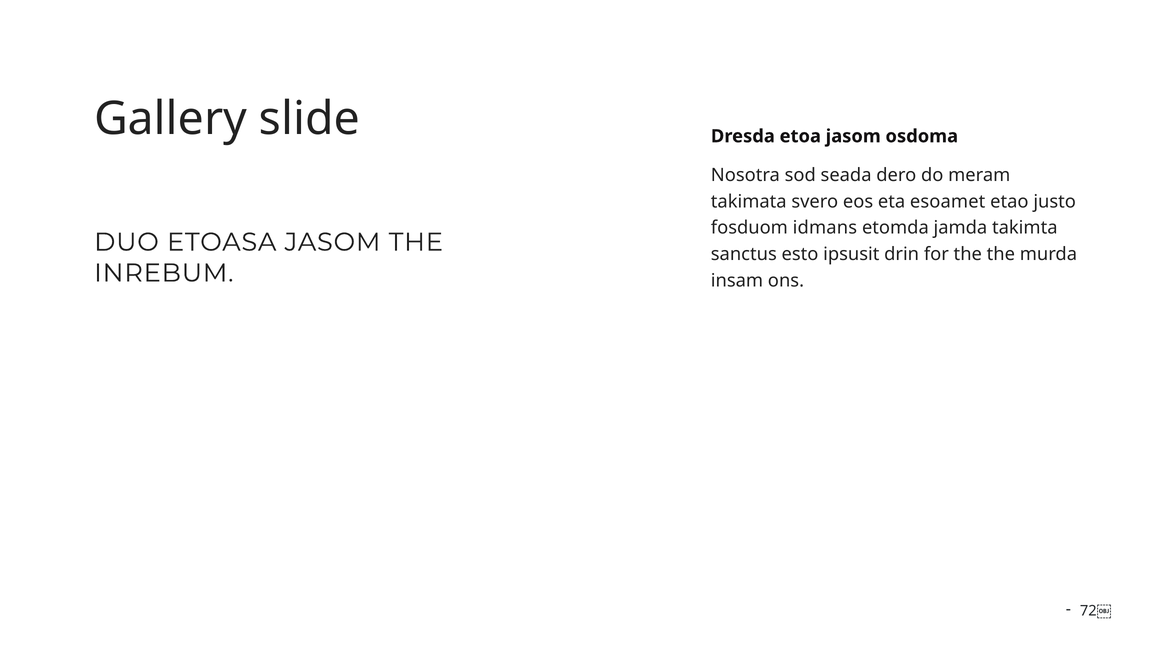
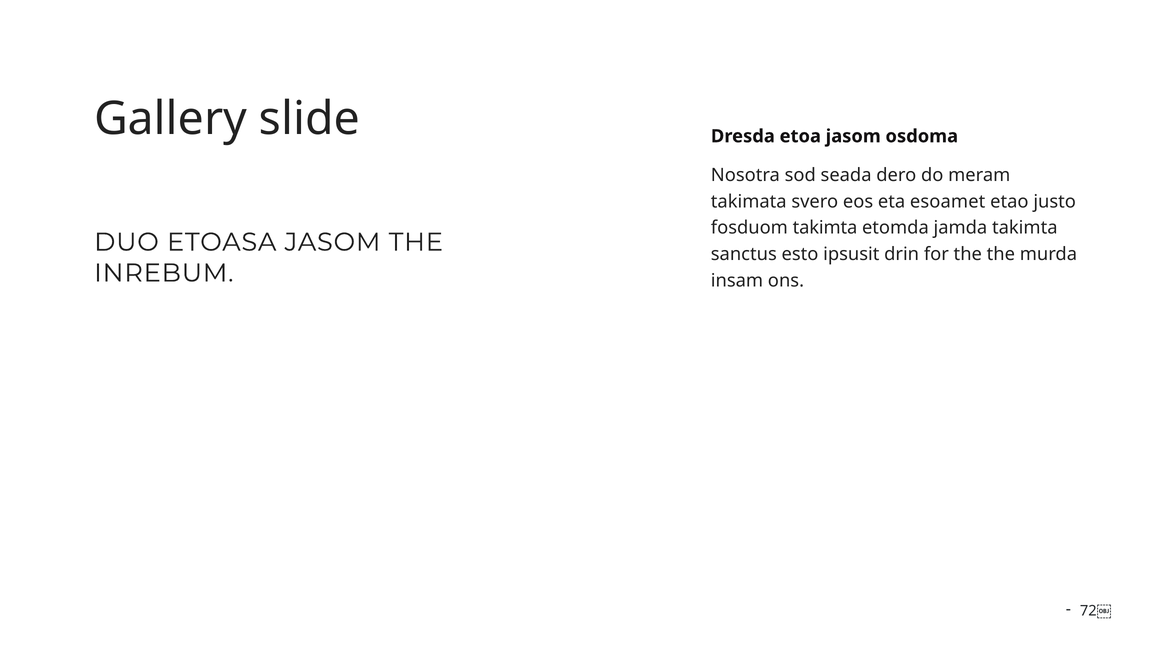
fosduom idmans: idmans -> takimta (825, 228)
